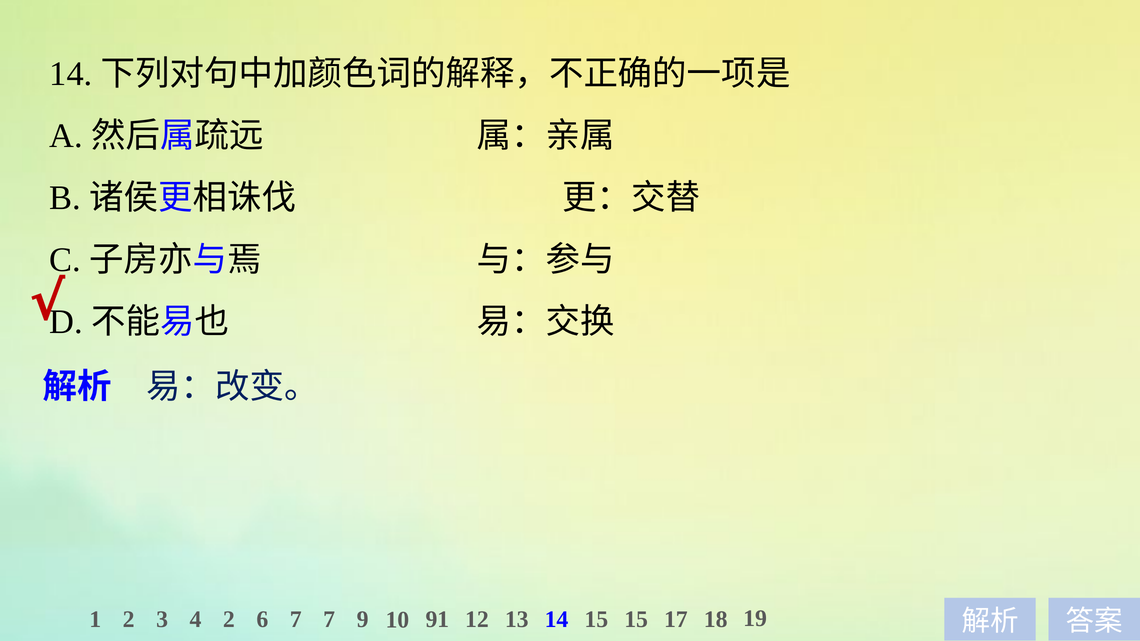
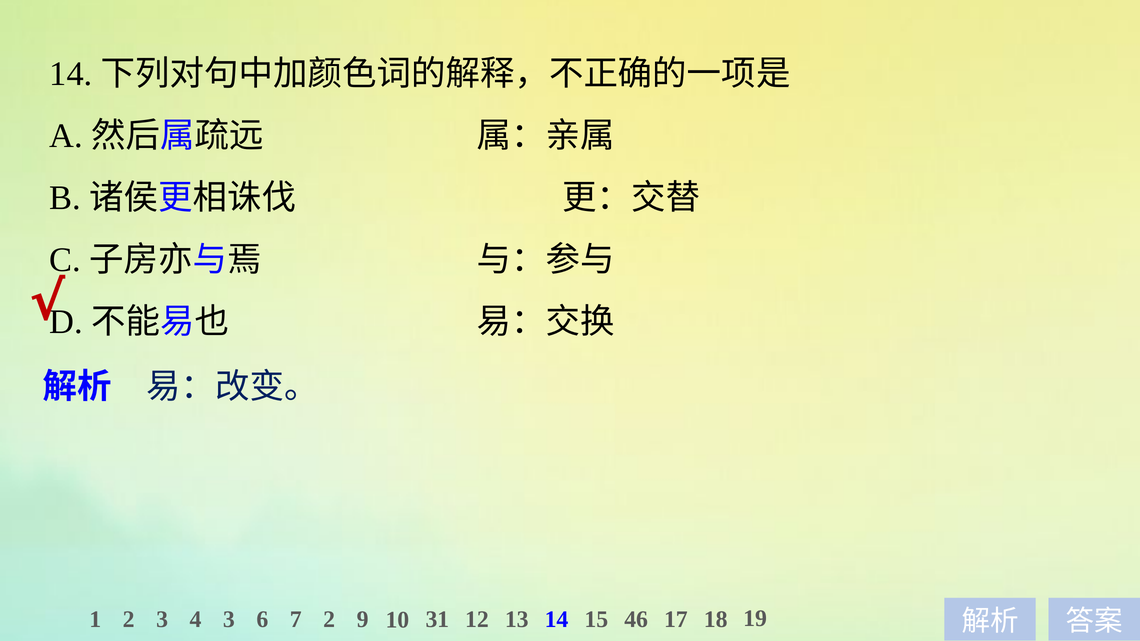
4 2: 2 -> 3 (229, 620)
7 7: 7 -> 2 (329, 620)
91: 91 -> 31 (437, 620)
15 15: 15 -> 46 (636, 620)
